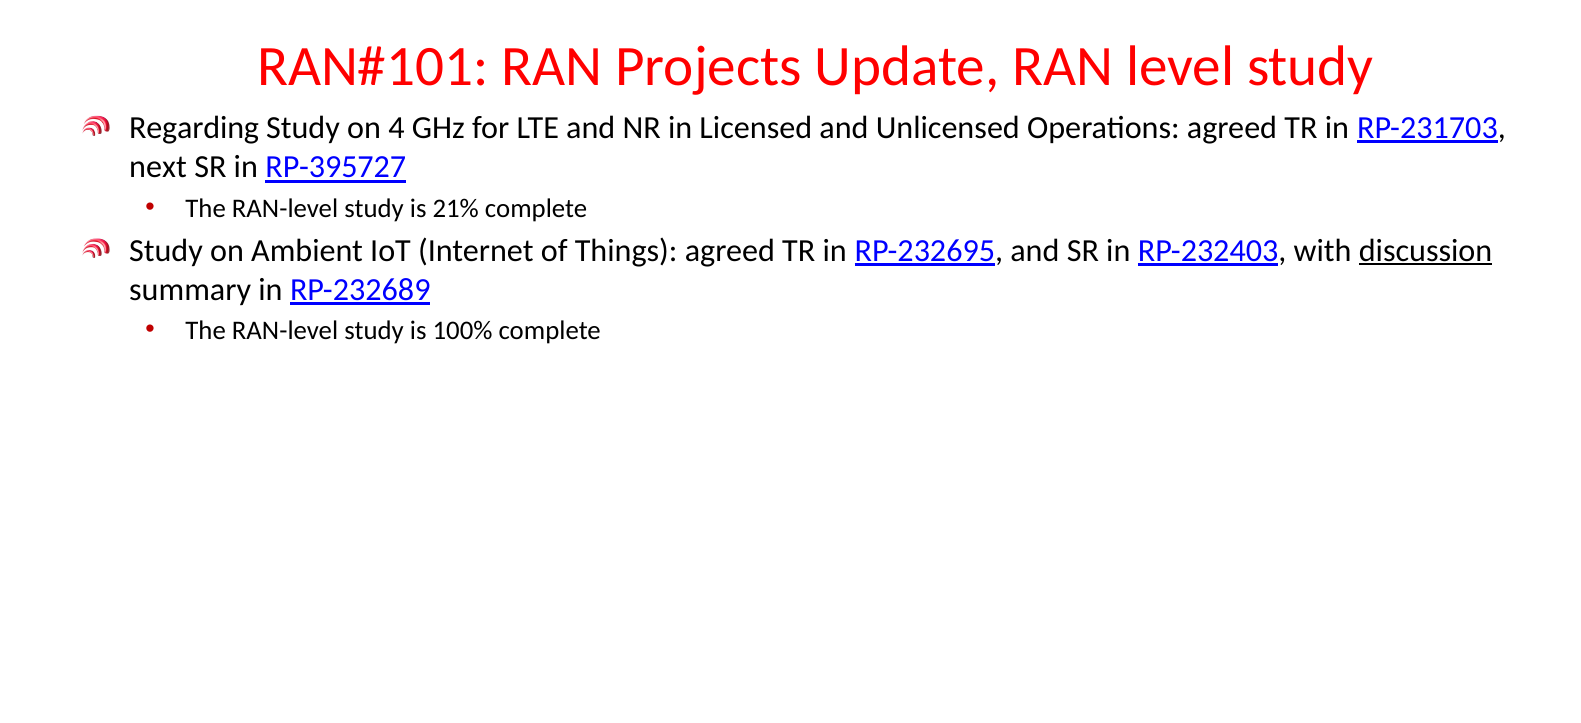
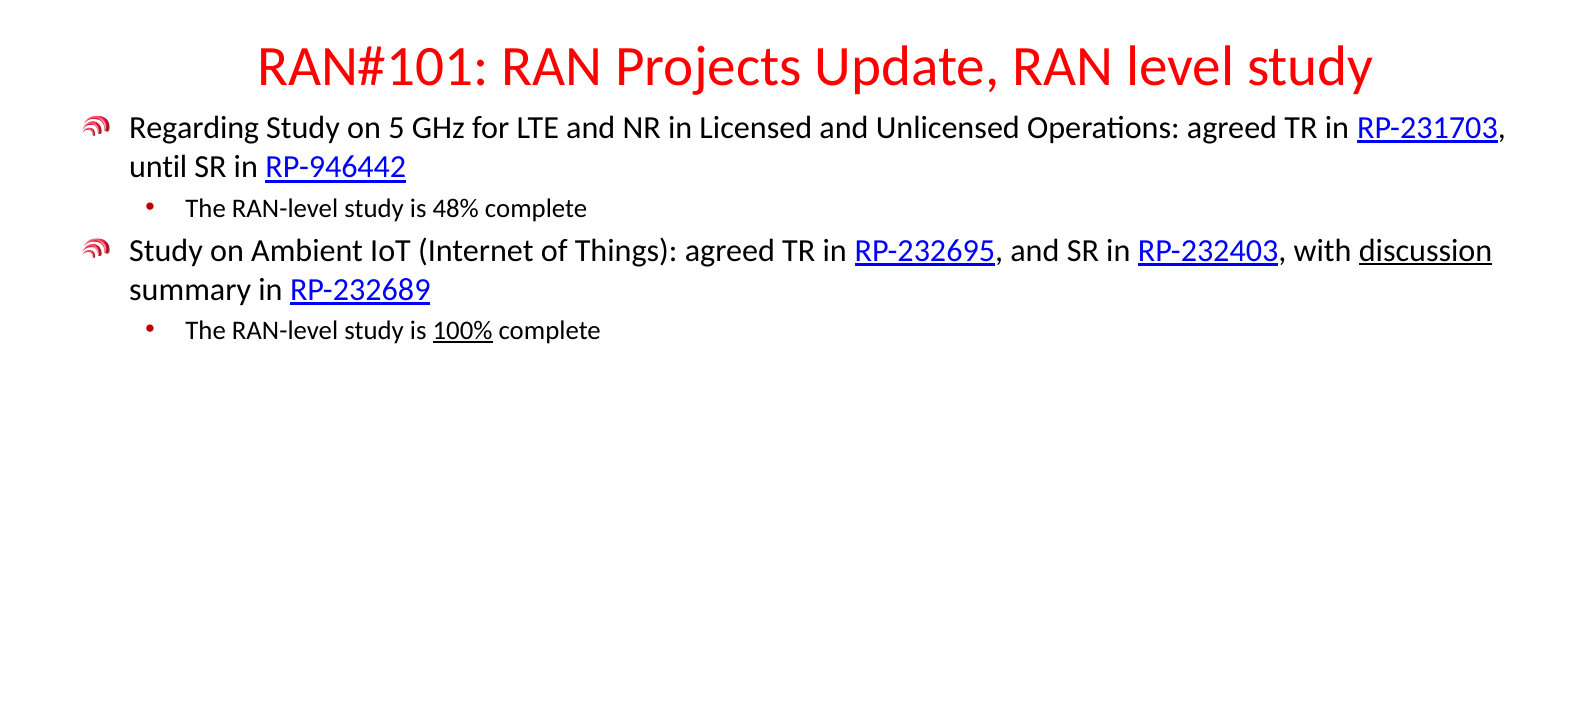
4: 4 -> 5 (396, 128)
next: next -> until (158, 167)
RP-395727: RP-395727 -> RP-946442 (336, 167)
21%: 21% -> 48% (456, 208)
100% underline: none -> present (463, 331)
